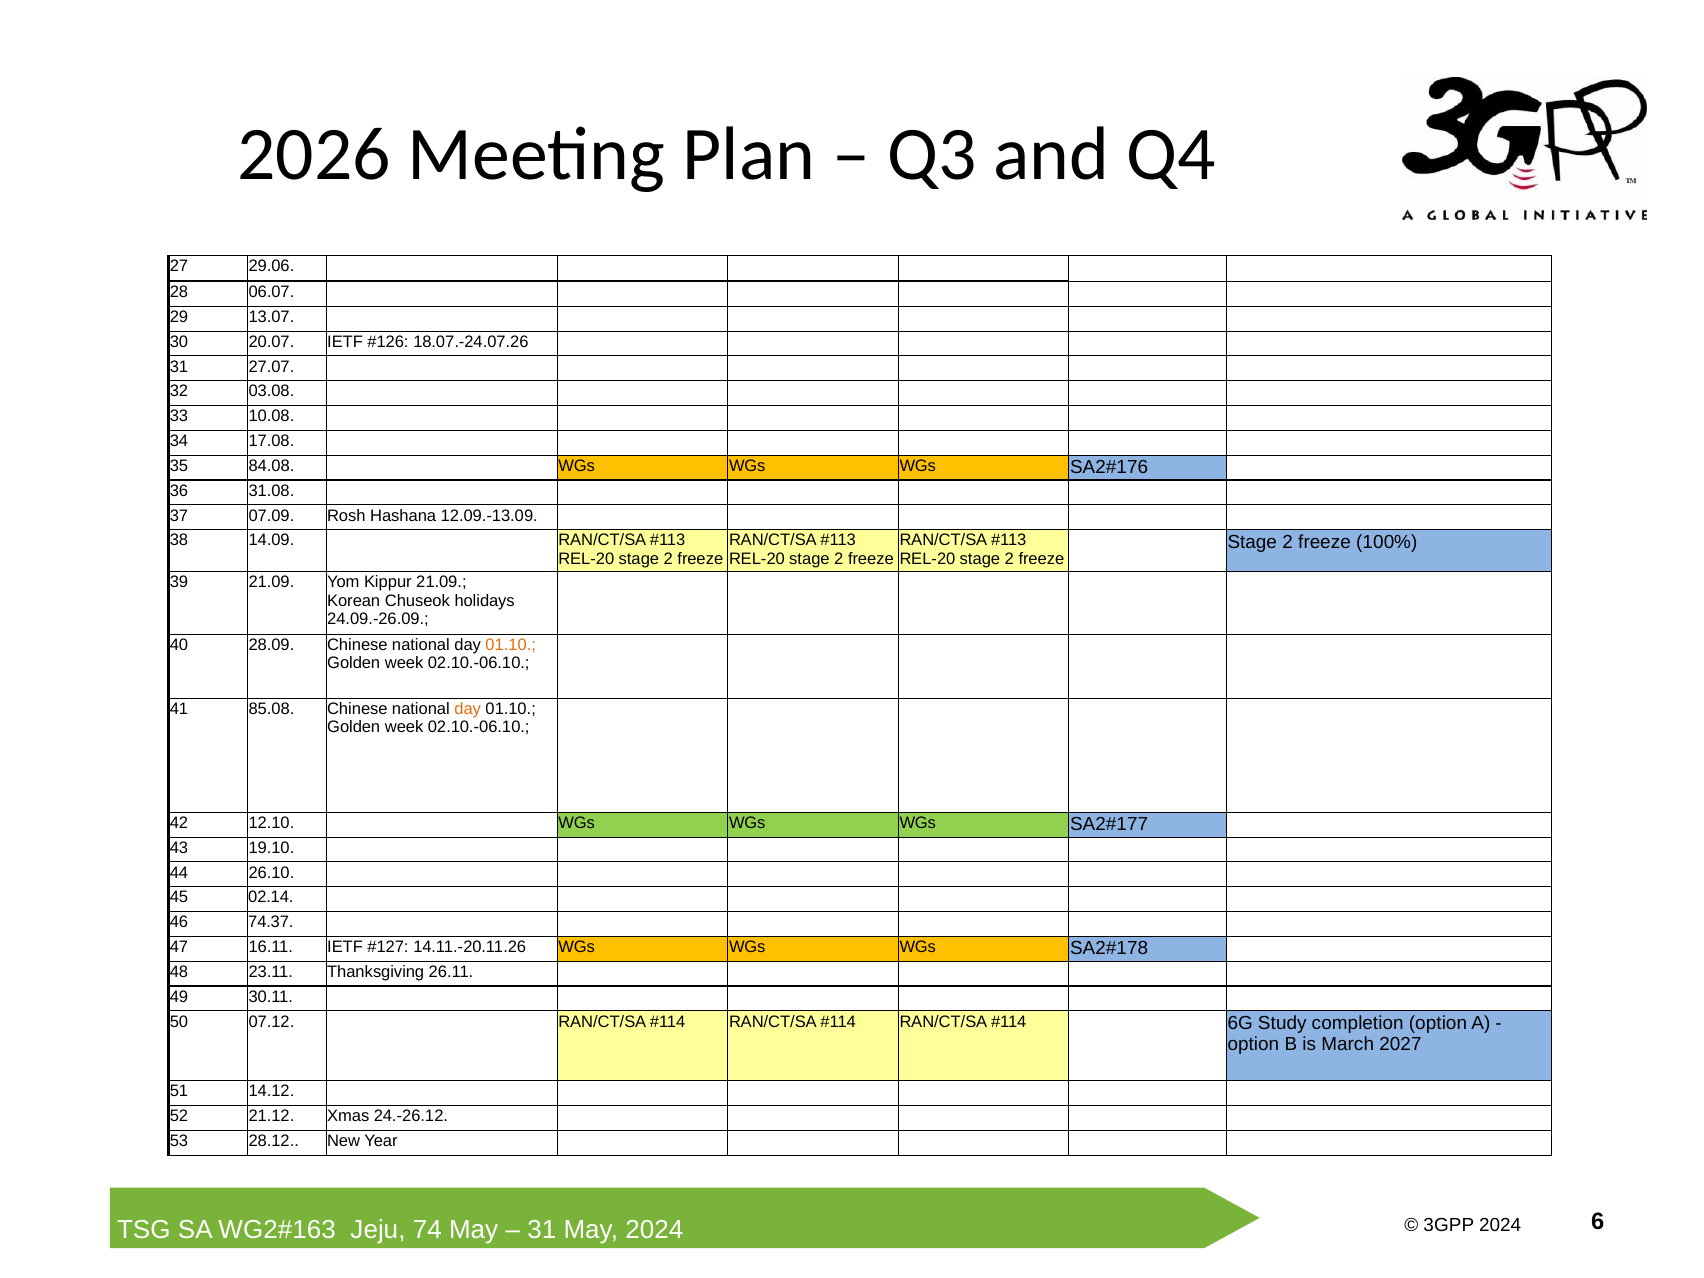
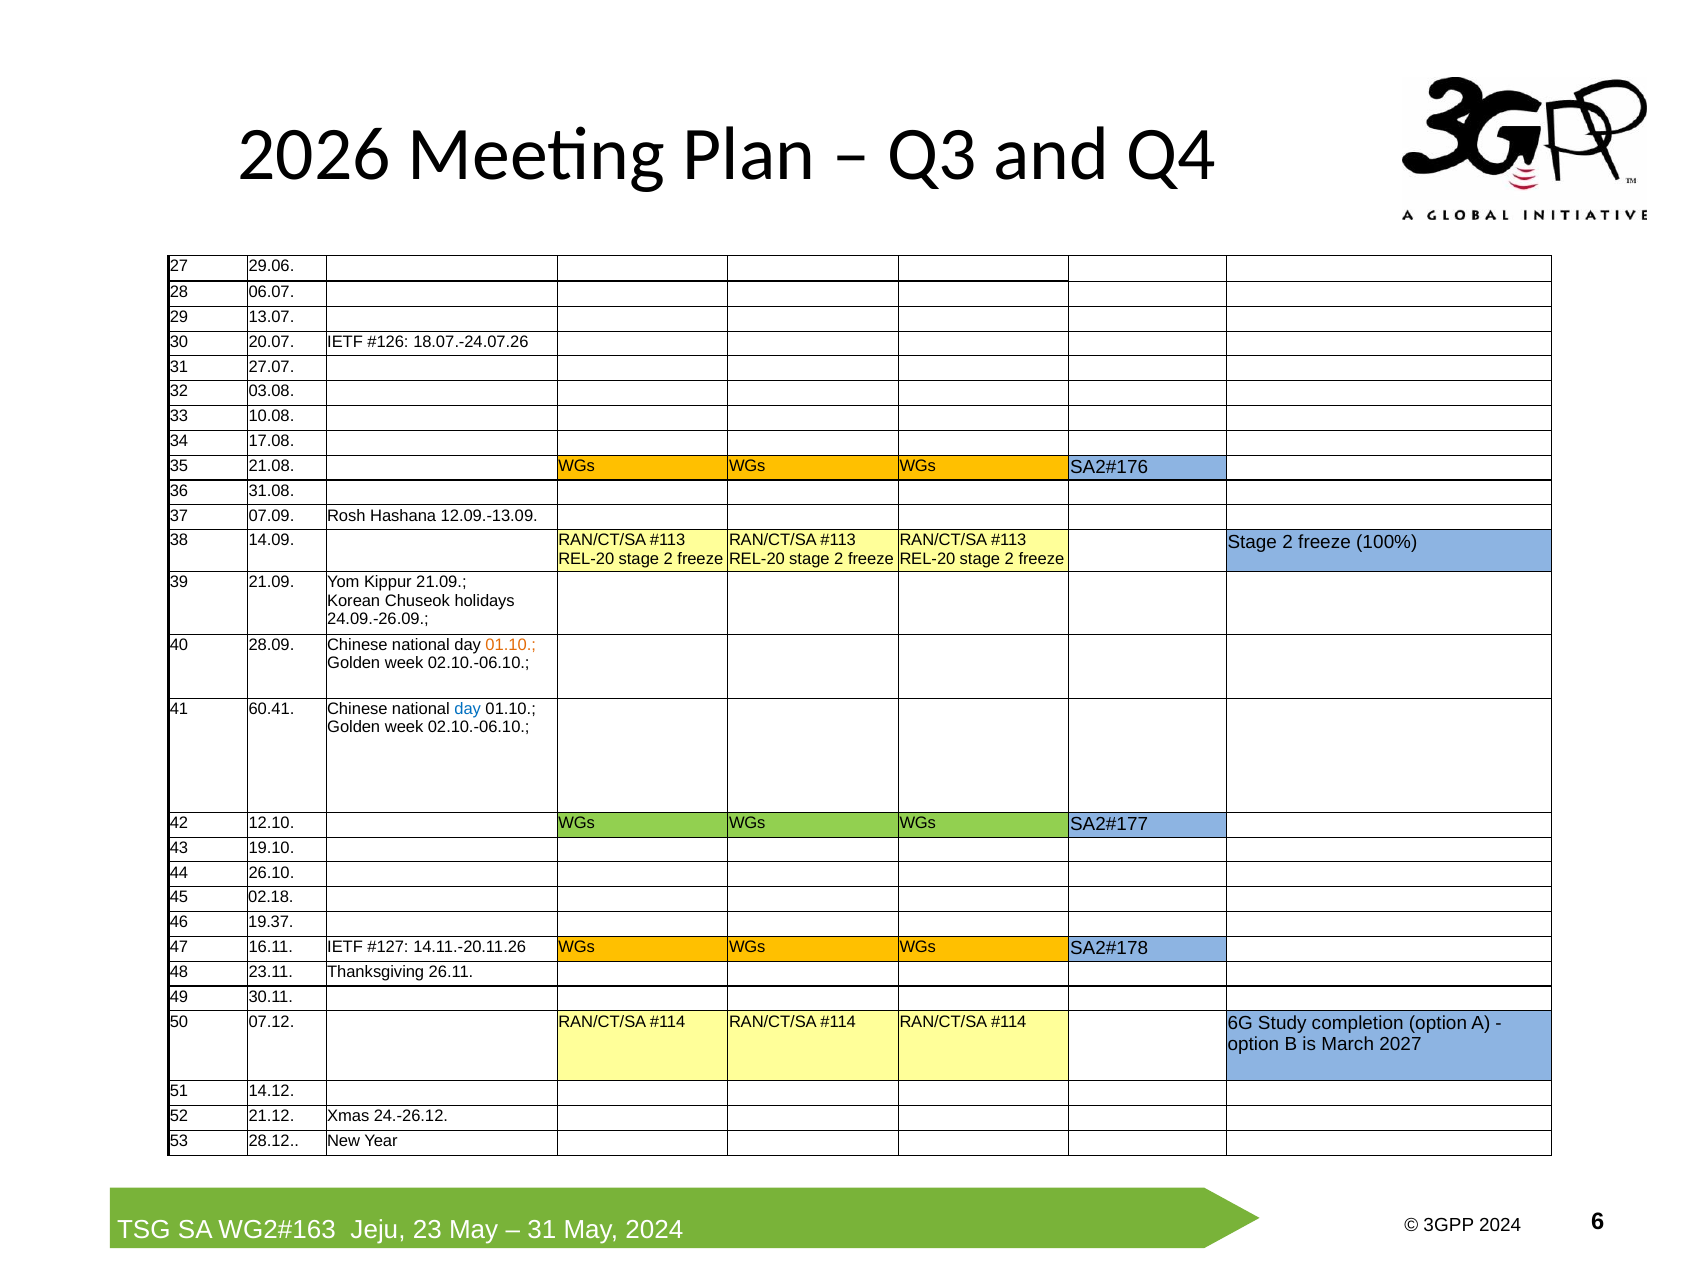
84.08: 84.08 -> 21.08 (271, 466)
85.08: 85.08 -> 60.41 (271, 709)
day colour: orange -> blue (468, 709)
02.14: 02.14 -> 02.18 (271, 897)
74.37: 74.37 -> 19.37 (271, 922)
74: 74 -> 23 (427, 1230)
